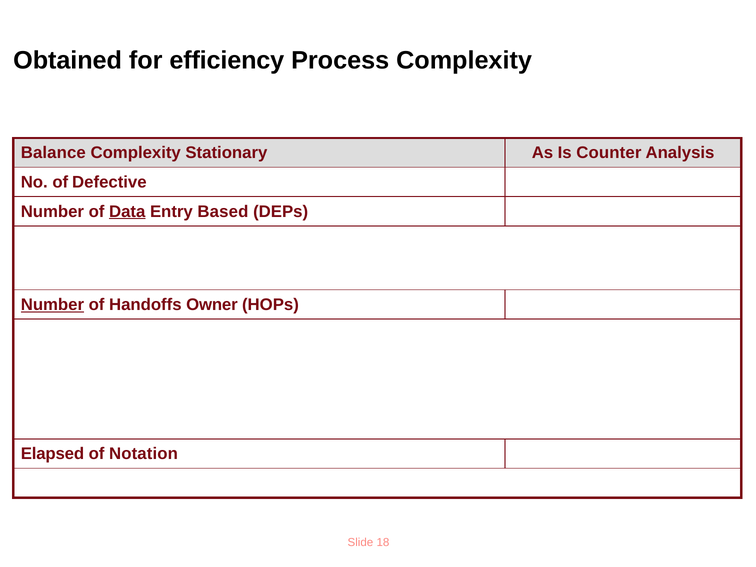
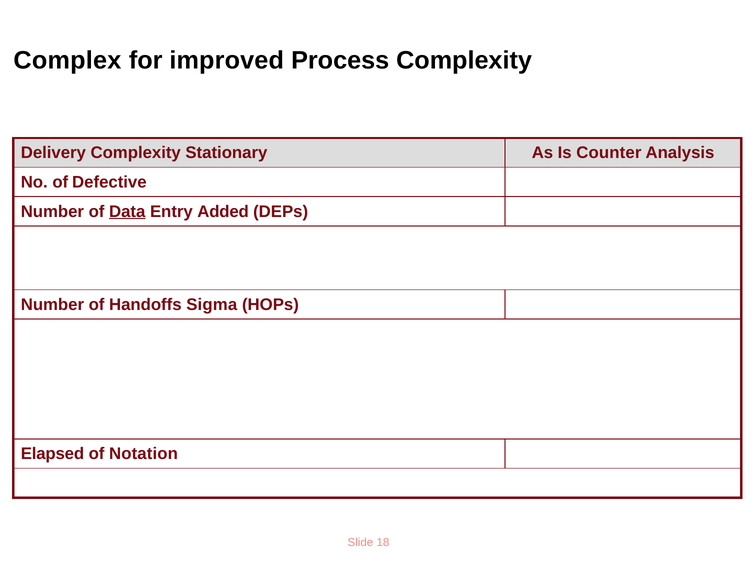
Obtained: Obtained -> Complex (67, 60)
efficiency: efficiency -> improved (227, 60)
Balance: Balance -> Delivery (53, 153)
Based: Based -> Added (223, 211)
Number underline: present -> none (52, 305)
Owner: Owner -> Sigma (212, 305)
